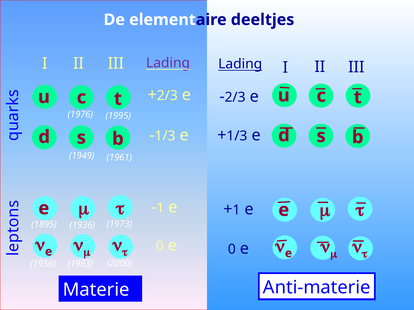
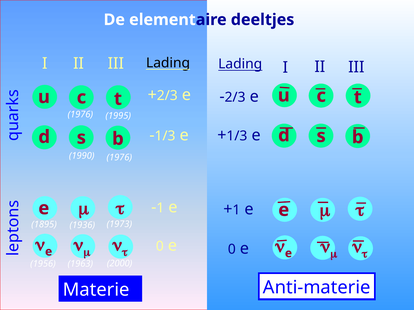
Lading colour: purple -> black (168, 63)
1949: 1949 -> 1990 (82, 156)
1961: 1961 -> 1976 (119, 158)
